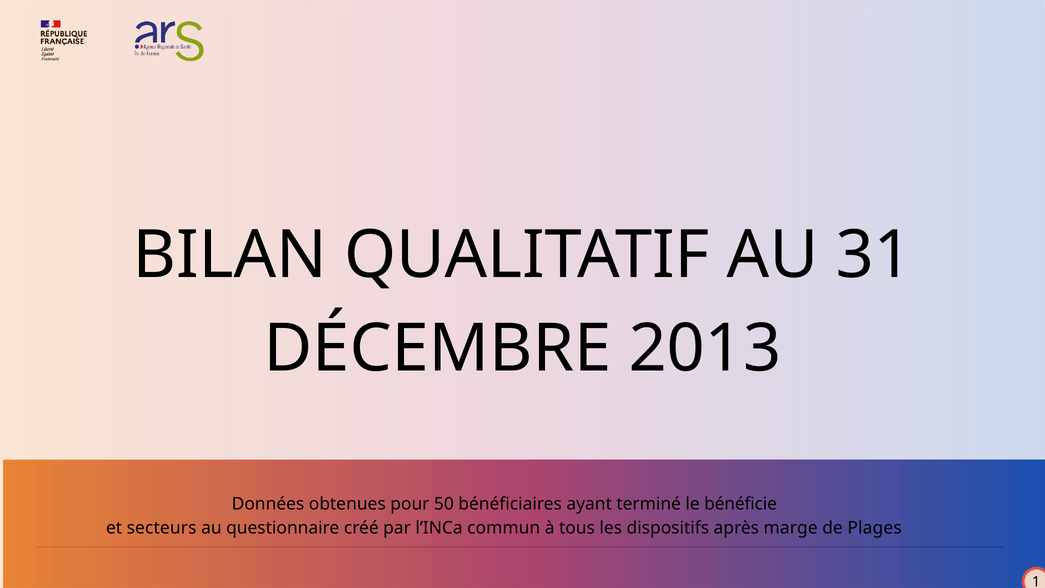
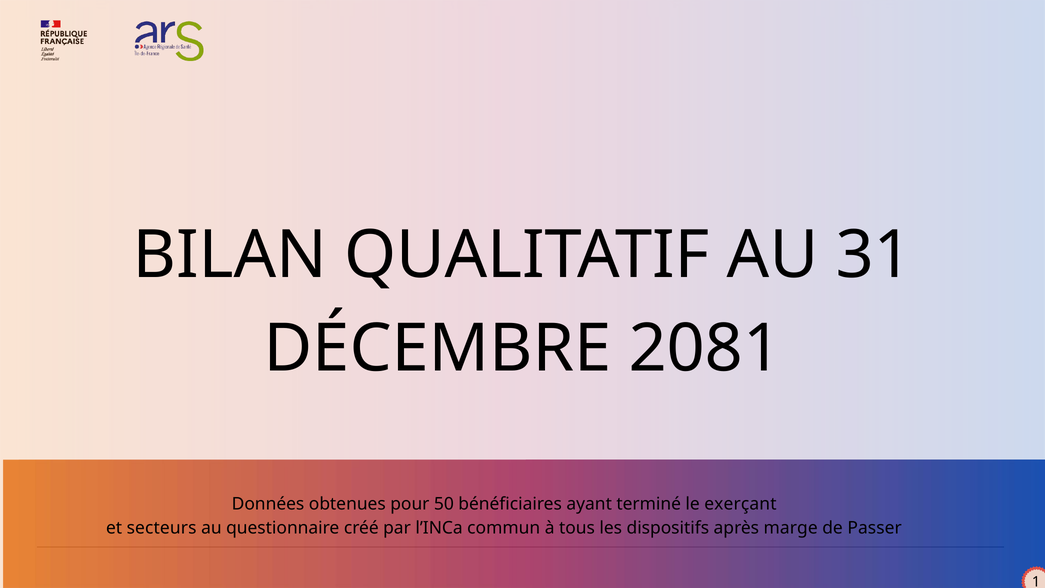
2013: 2013 -> 2081 (705, 349)
bénéficie: bénéficie -> exerçant (740, 504)
Plages: Plages -> Passer (875, 528)
